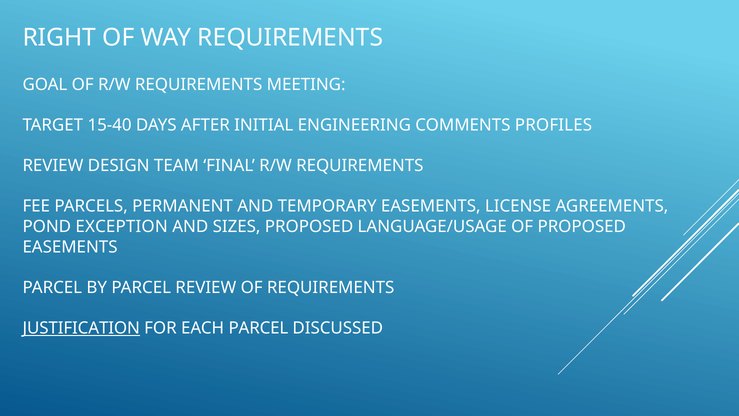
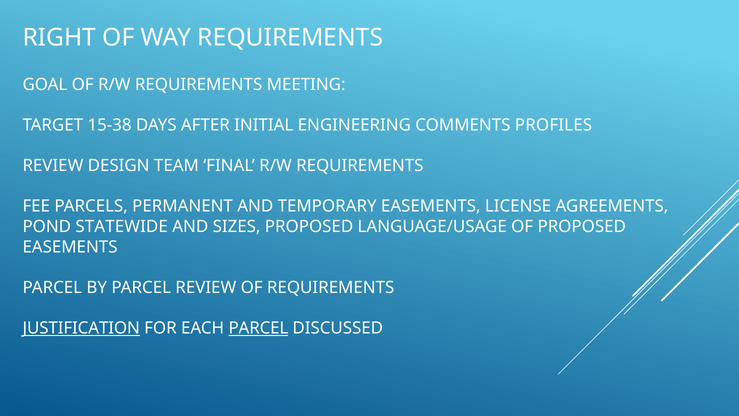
15-40: 15-40 -> 15-38 (110, 125)
EXCEPTION: EXCEPTION -> STATEWIDE (122, 227)
PARCEL underline: none -> present (258, 328)
